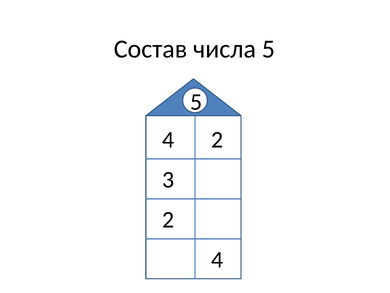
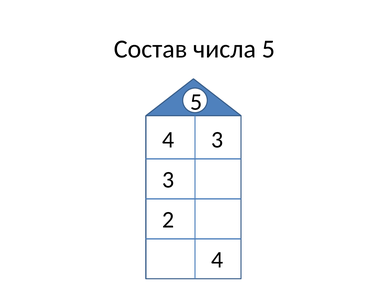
4 2: 2 -> 3 (217, 140)
